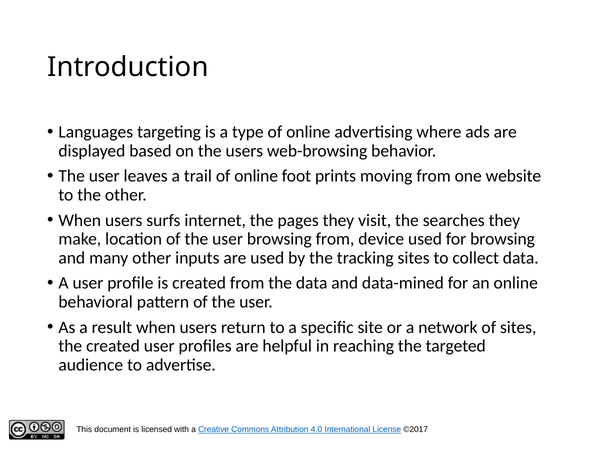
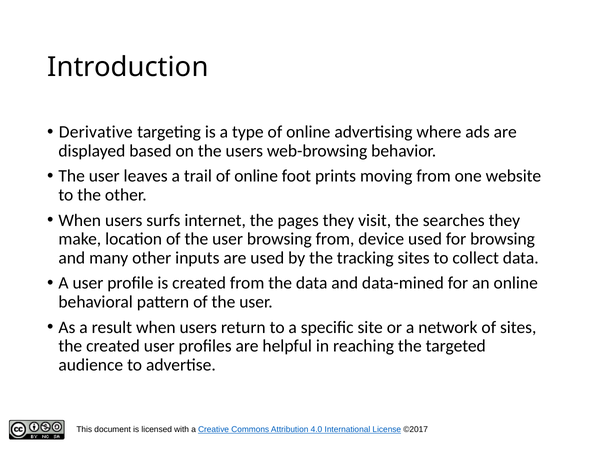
Languages: Languages -> Derivative (96, 132)
